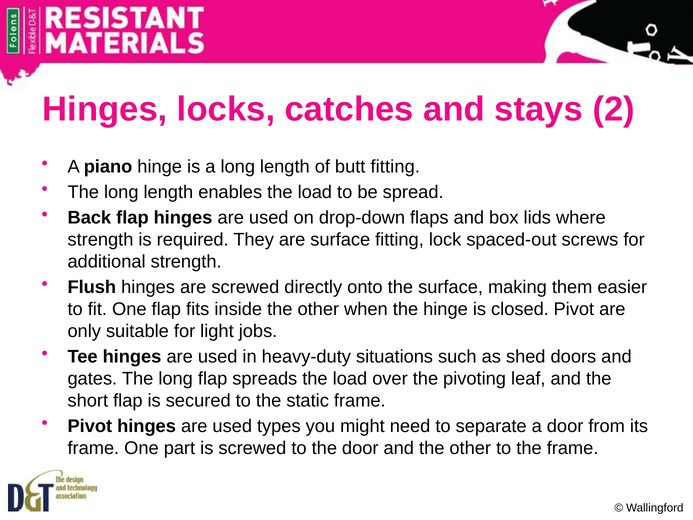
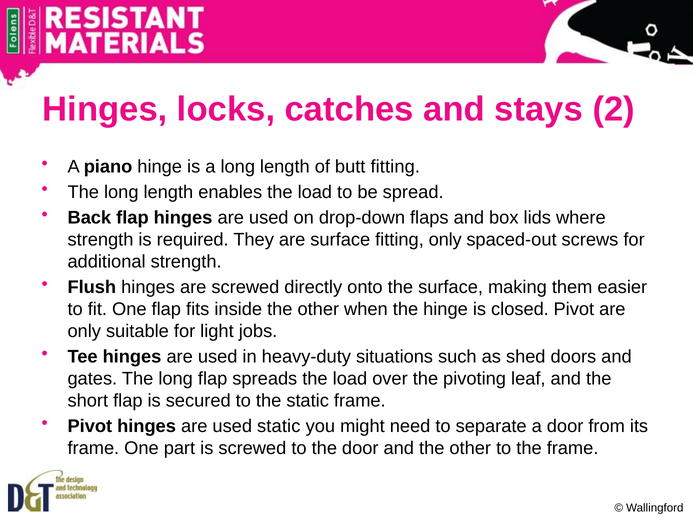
fitting lock: lock -> only (445, 240)
used types: types -> static (279, 426)
